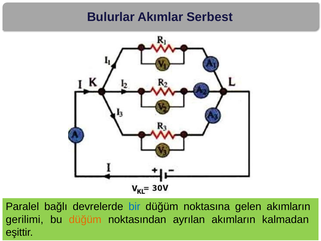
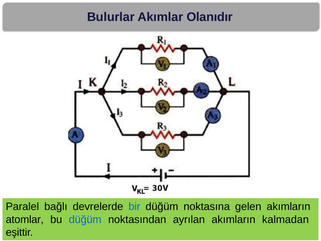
Serbest: Serbest -> Olanıdır (210, 17)
gerilimi: gerilimi -> atomlar (25, 219)
düğüm colour: orange -> blue (85, 219)
